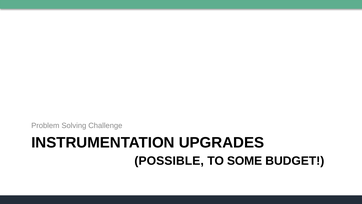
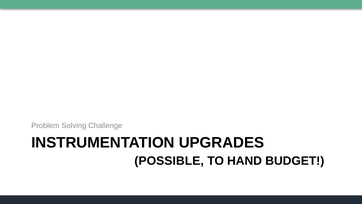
SOME: SOME -> HAND (245, 160)
